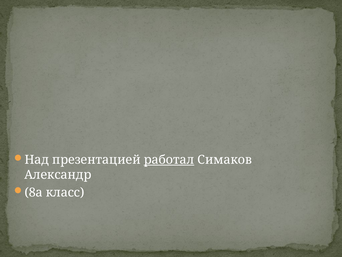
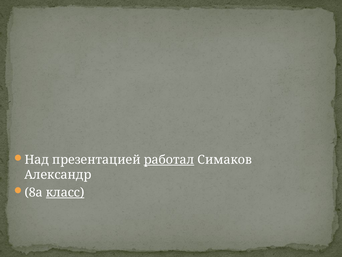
класс underline: none -> present (65, 192)
